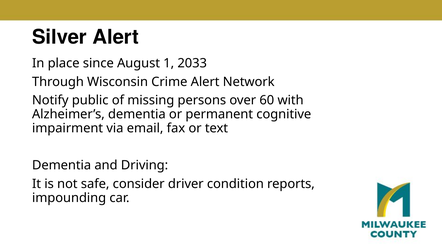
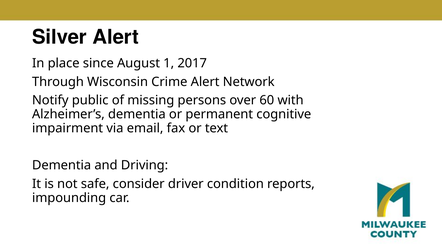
2033: 2033 -> 2017 (192, 63)
